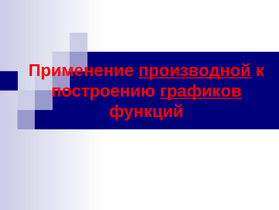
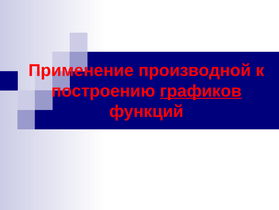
производной underline: present -> none (195, 70)
